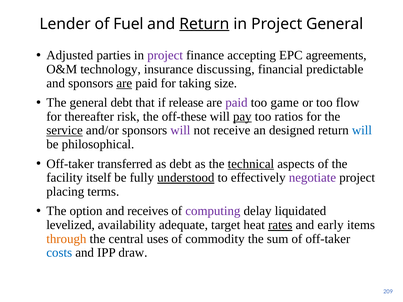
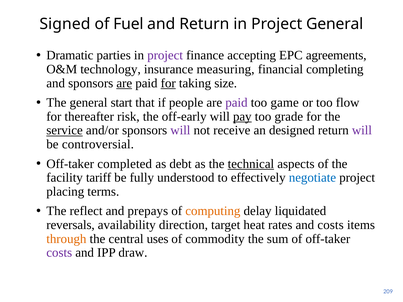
Lender: Lender -> Signed (65, 24)
Return underline: present -> none (204, 24)
Adjusted: Adjusted -> Dramatic (70, 55)
discussing: discussing -> measuring (226, 69)
predictable: predictable -> completing (335, 69)
for underline: none -> present (168, 83)
general debt: debt -> start (121, 103)
release: release -> people (186, 103)
off-these: off-these -> off-early (184, 117)
ratios: ratios -> grade (289, 117)
will colour: blue -> purple (362, 131)
philosophical: philosophical -> controversial (98, 144)
transferred: transferred -> completed (125, 164)
itself: itself -> tariff (99, 178)
understood underline: present -> none (186, 178)
negotiate colour: purple -> blue (312, 178)
option: option -> reflect (86, 211)
receives: receives -> prepays (148, 211)
computing colour: purple -> orange (213, 211)
levelized: levelized -> reversals (71, 225)
adequate: adequate -> direction (183, 225)
rates underline: present -> none (280, 225)
and early: early -> costs (331, 225)
costs colour: blue -> purple (59, 253)
